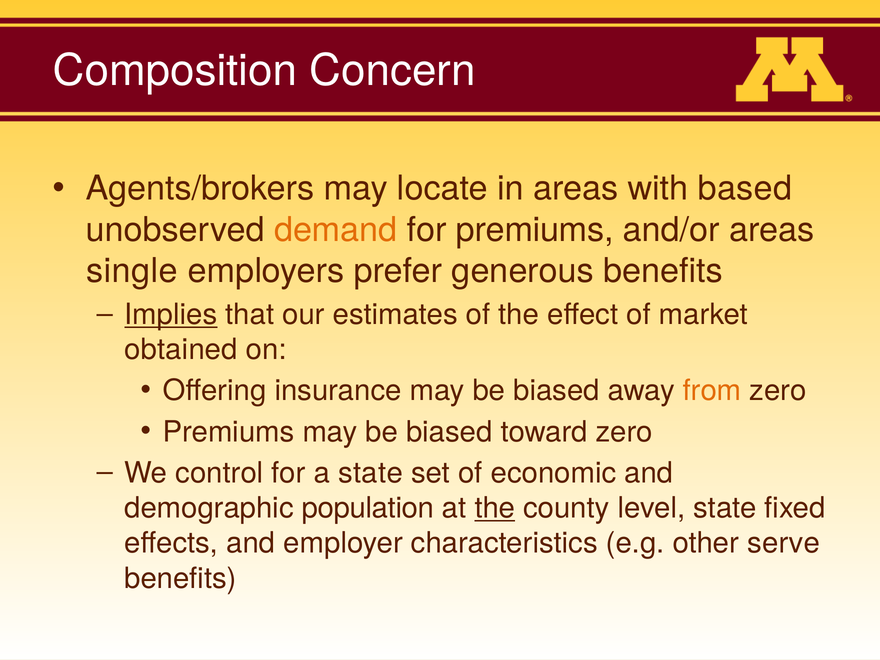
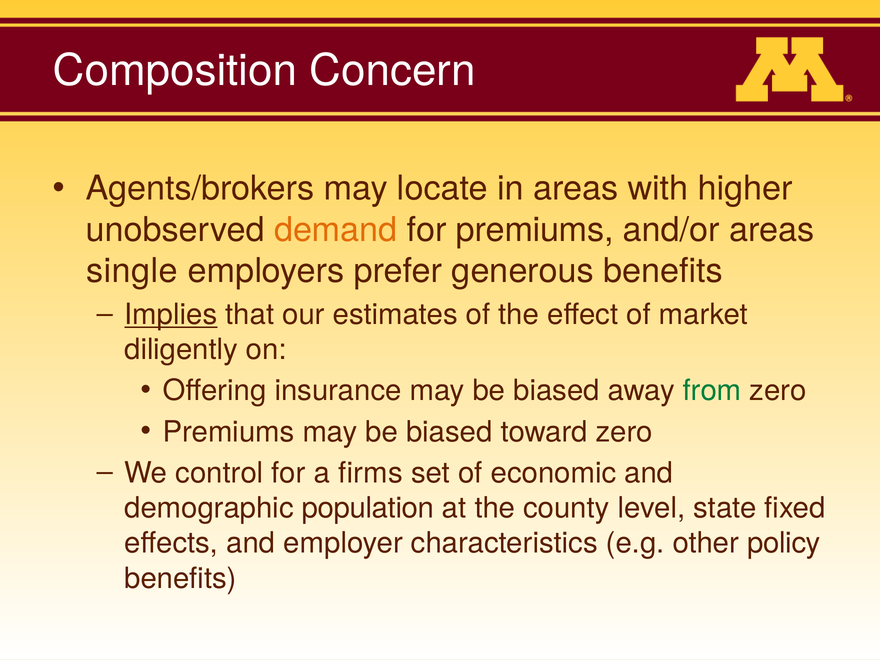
based: based -> higher (745, 189)
obtained: obtained -> diligently (181, 350)
from colour: orange -> green (712, 391)
a state: state -> firms (370, 473)
the underline: present -> none (495, 508)
serve: serve -> policy (784, 543)
